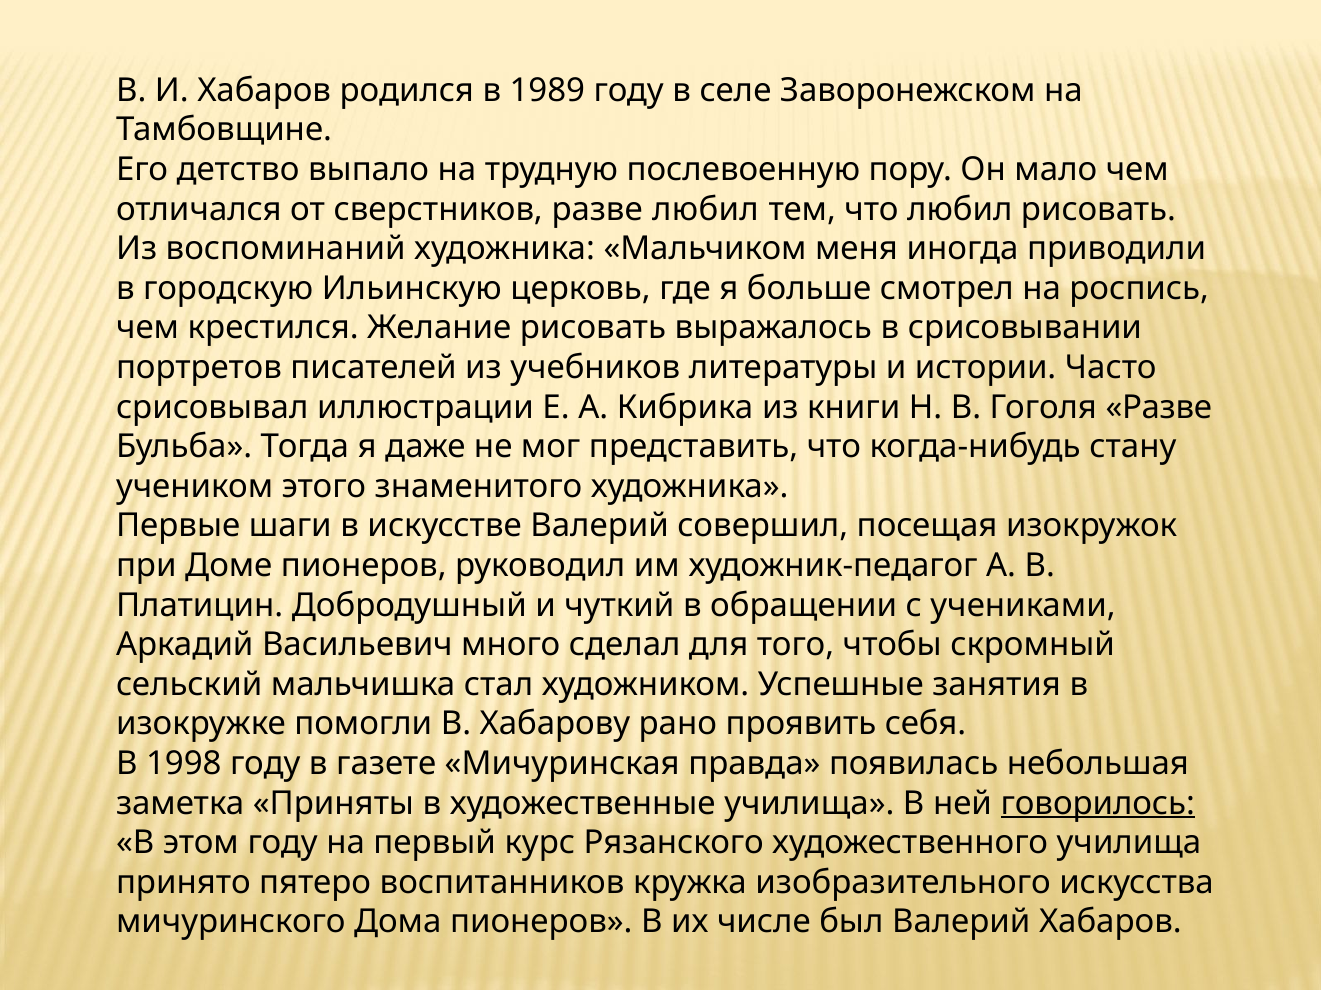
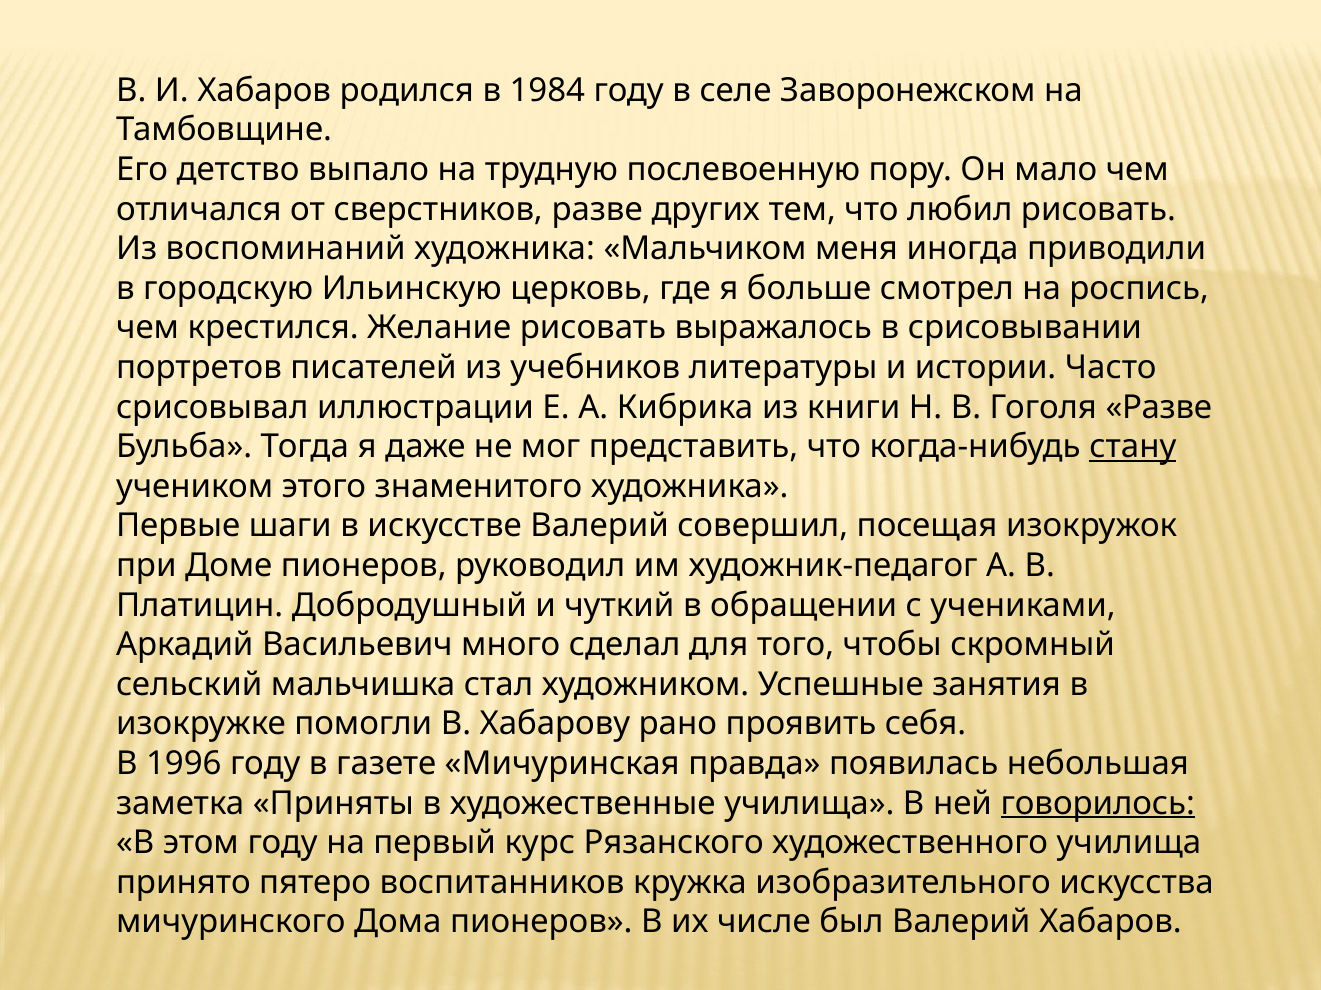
1989: 1989 -> 1984 (547, 91)
разве любил: любил -> других (706, 209)
стану underline: none -> present (1133, 447)
1998: 1998 -> 1996 (184, 764)
